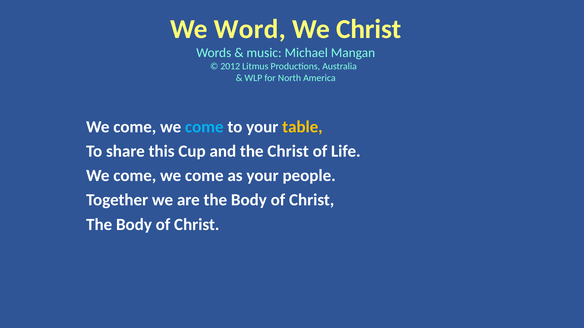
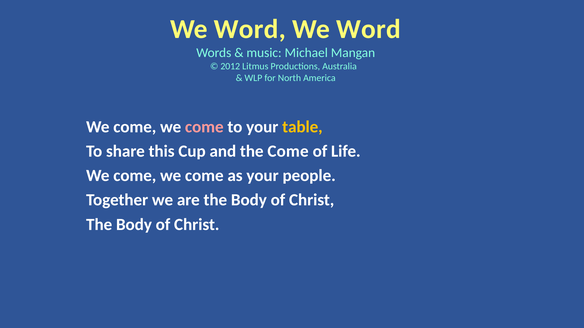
Christ: Christ -> Word (369, 29)
come colour: light blue -> pink (204, 127)
the Christ: Christ -> Come (288, 151)
